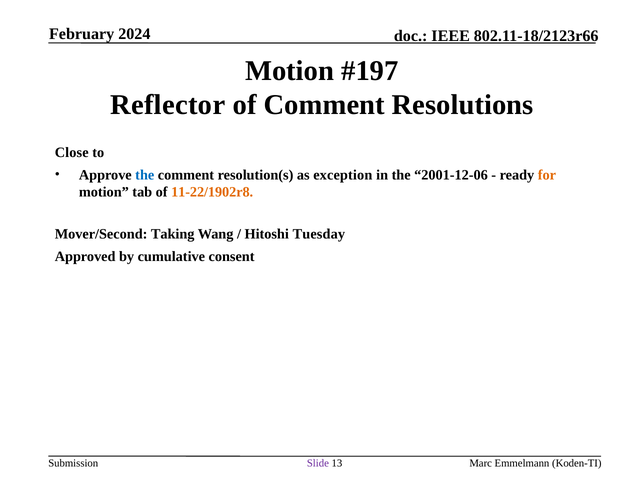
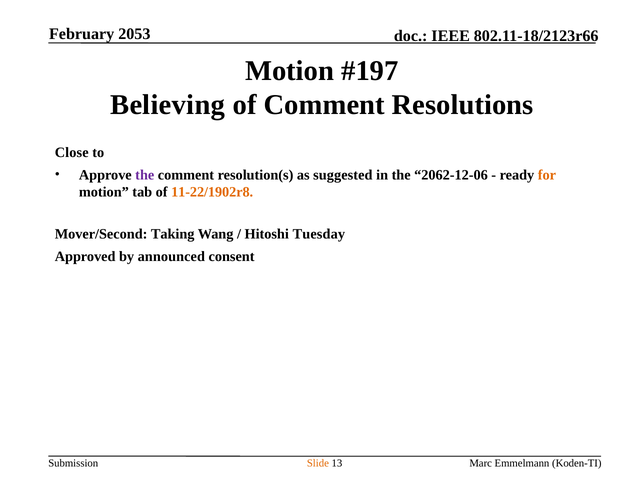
2024: 2024 -> 2053 (134, 34)
Reflector: Reflector -> Believing (168, 105)
the colour: blue -> purple (145, 175)
exception: exception -> suggested (343, 175)
2001-12-06: 2001-12-06 -> 2062-12-06 (451, 175)
cumulative: cumulative -> announced (171, 257)
Slide colour: purple -> orange (318, 463)
